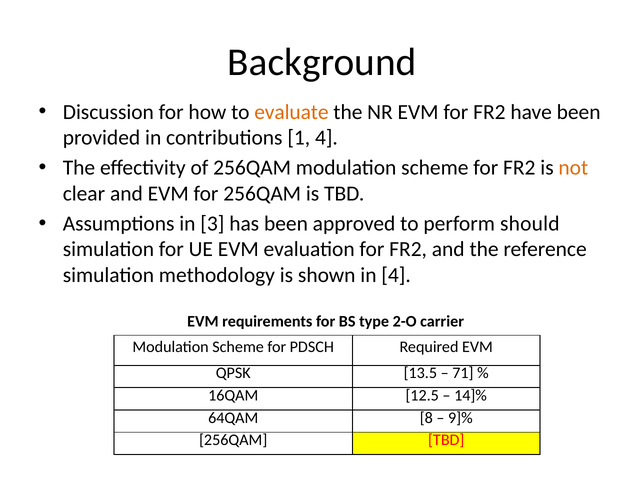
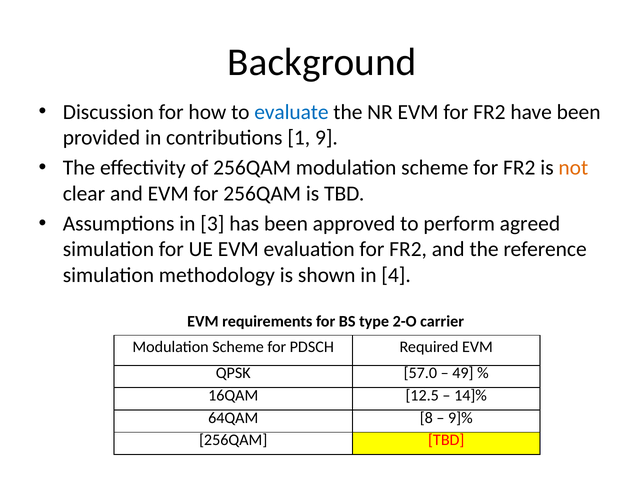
evaluate colour: orange -> blue (291, 112)
1 4: 4 -> 9 (326, 138)
should: should -> agreed (530, 224)
13.5: 13.5 -> 57.0 (420, 373)
71: 71 -> 49 (463, 373)
